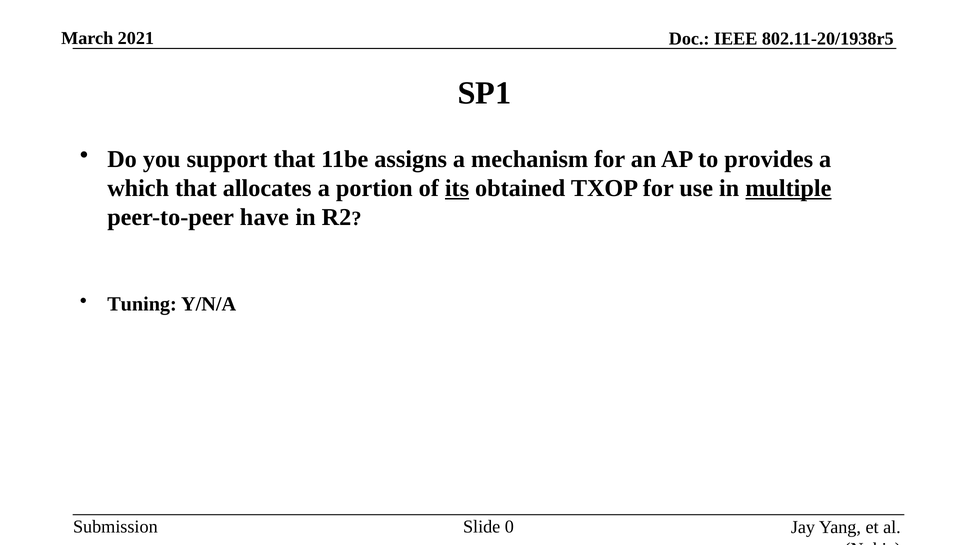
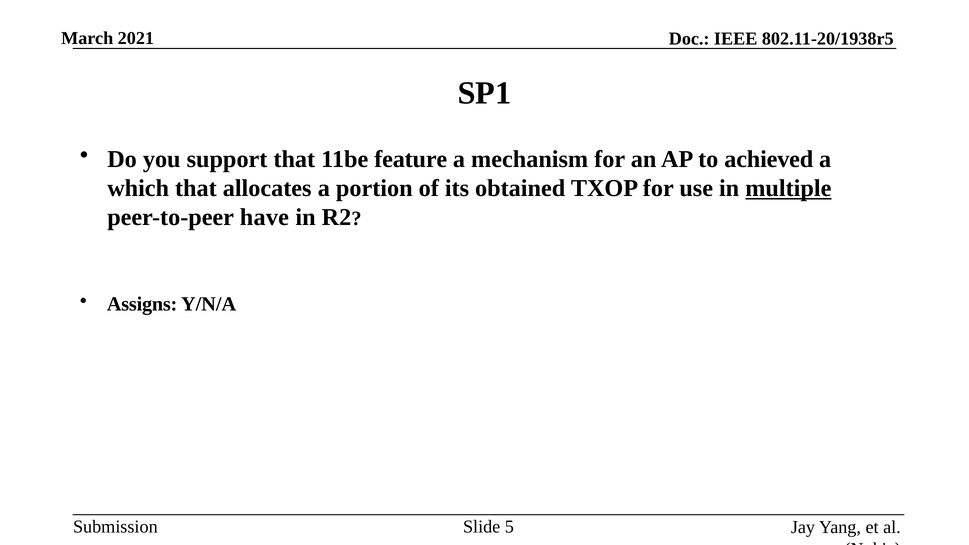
assigns: assigns -> feature (411, 159)
provides: provides -> achieved (769, 159)
its underline: present -> none (457, 188)
Tuning: Tuning -> Assigns (142, 304)
0: 0 -> 5 (509, 527)
